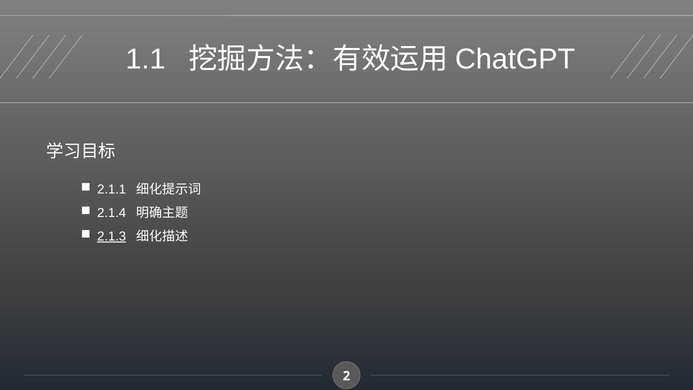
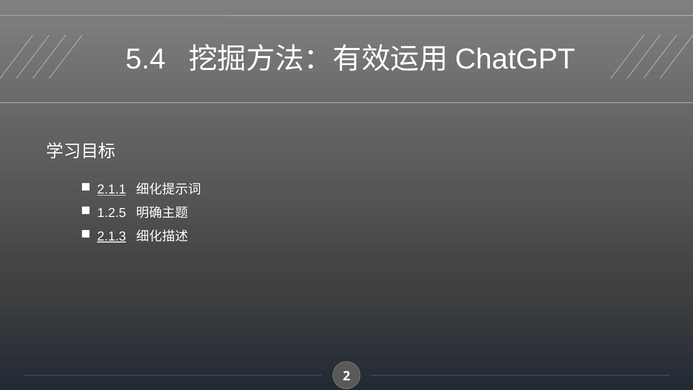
1.1: 1.1 -> 5.4 (146, 59)
2.1.1 underline: none -> present (112, 189)
2.1.4: 2.1.4 -> 1.2.5 (112, 213)
